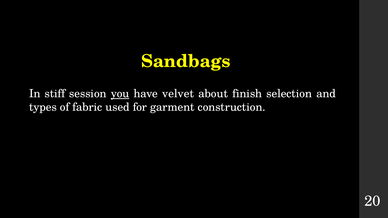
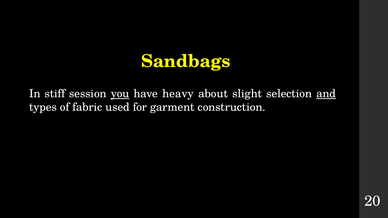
velvet: velvet -> heavy (178, 94)
finish: finish -> slight (247, 94)
and underline: none -> present (326, 94)
